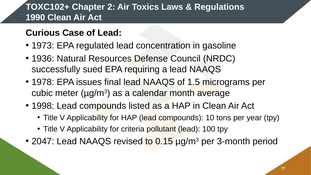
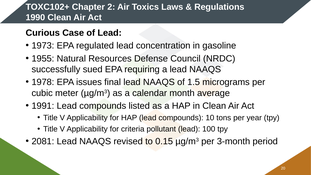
1936: 1936 -> 1955 (43, 59)
1998: 1998 -> 1991 (43, 106)
2047: 2047 -> 2081 (43, 141)
